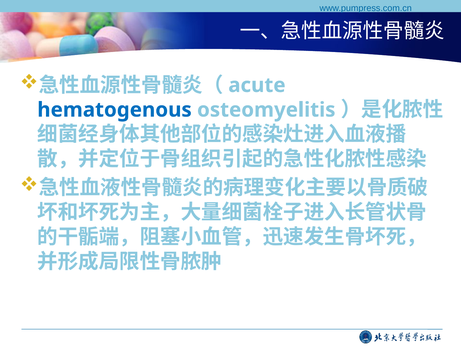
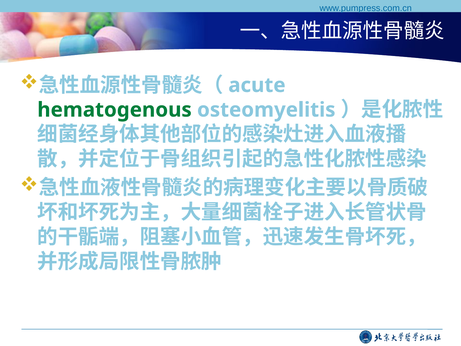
hematogenous colour: blue -> green (114, 110)
